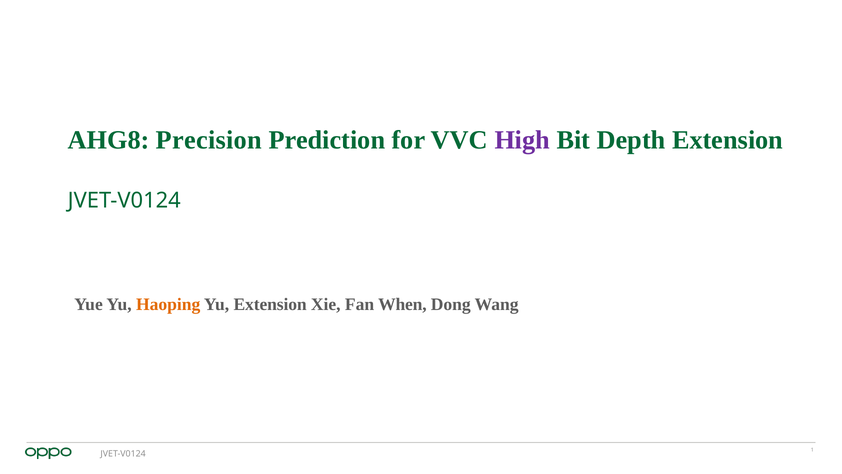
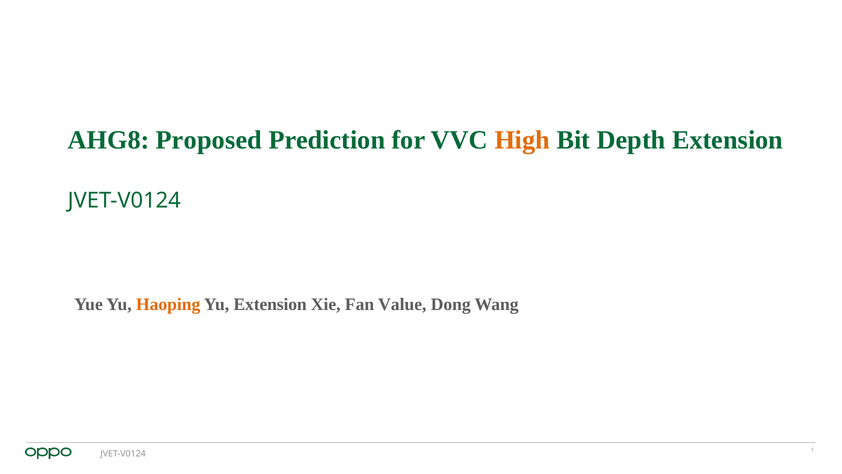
Precision: Precision -> Proposed (209, 140)
High colour: purple -> orange (522, 140)
When: When -> Value (402, 304)
